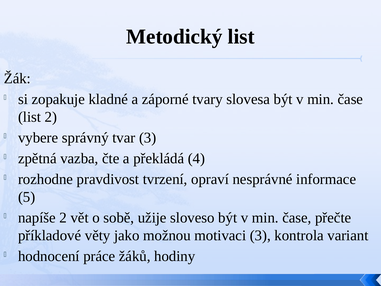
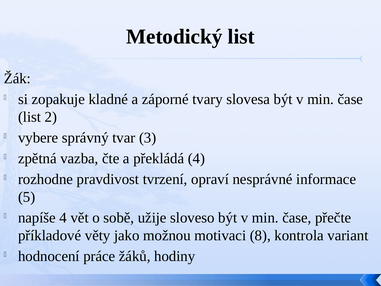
napíše 2: 2 -> 4 (63, 218)
motivaci 3: 3 -> 8 (260, 235)
